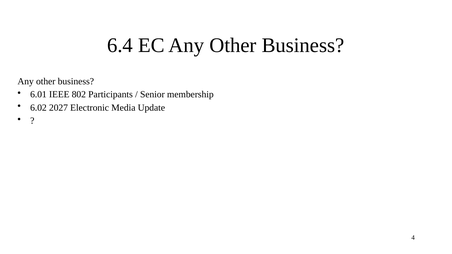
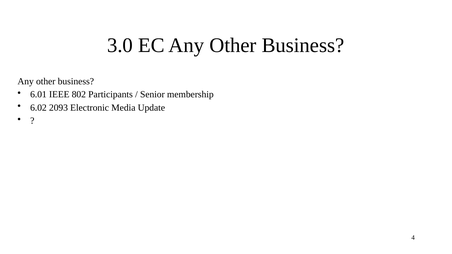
6.4: 6.4 -> 3.0 (120, 45)
2027: 2027 -> 2093 (58, 108)
